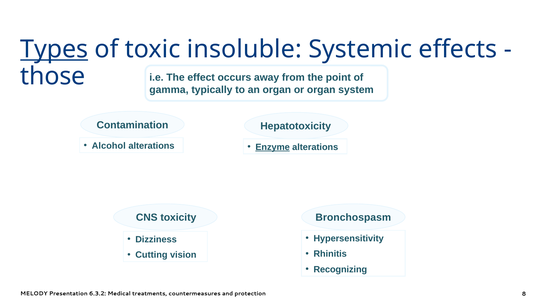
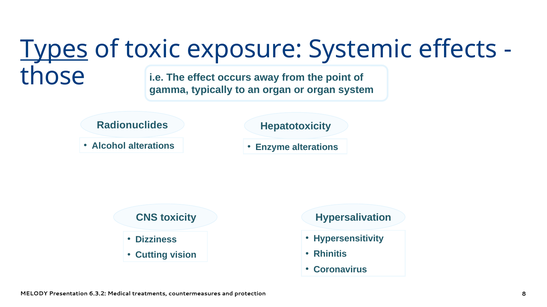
insoluble: insoluble -> exposure (245, 49)
Contamination: Contamination -> Radionuclides (132, 125)
Enzyme underline: present -> none (273, 147)
Bronchospasm: Bronchospasm -> Hypersalivation (353, 218)
Recognizing: Recognizing -> Coronavirus (340, 270)
